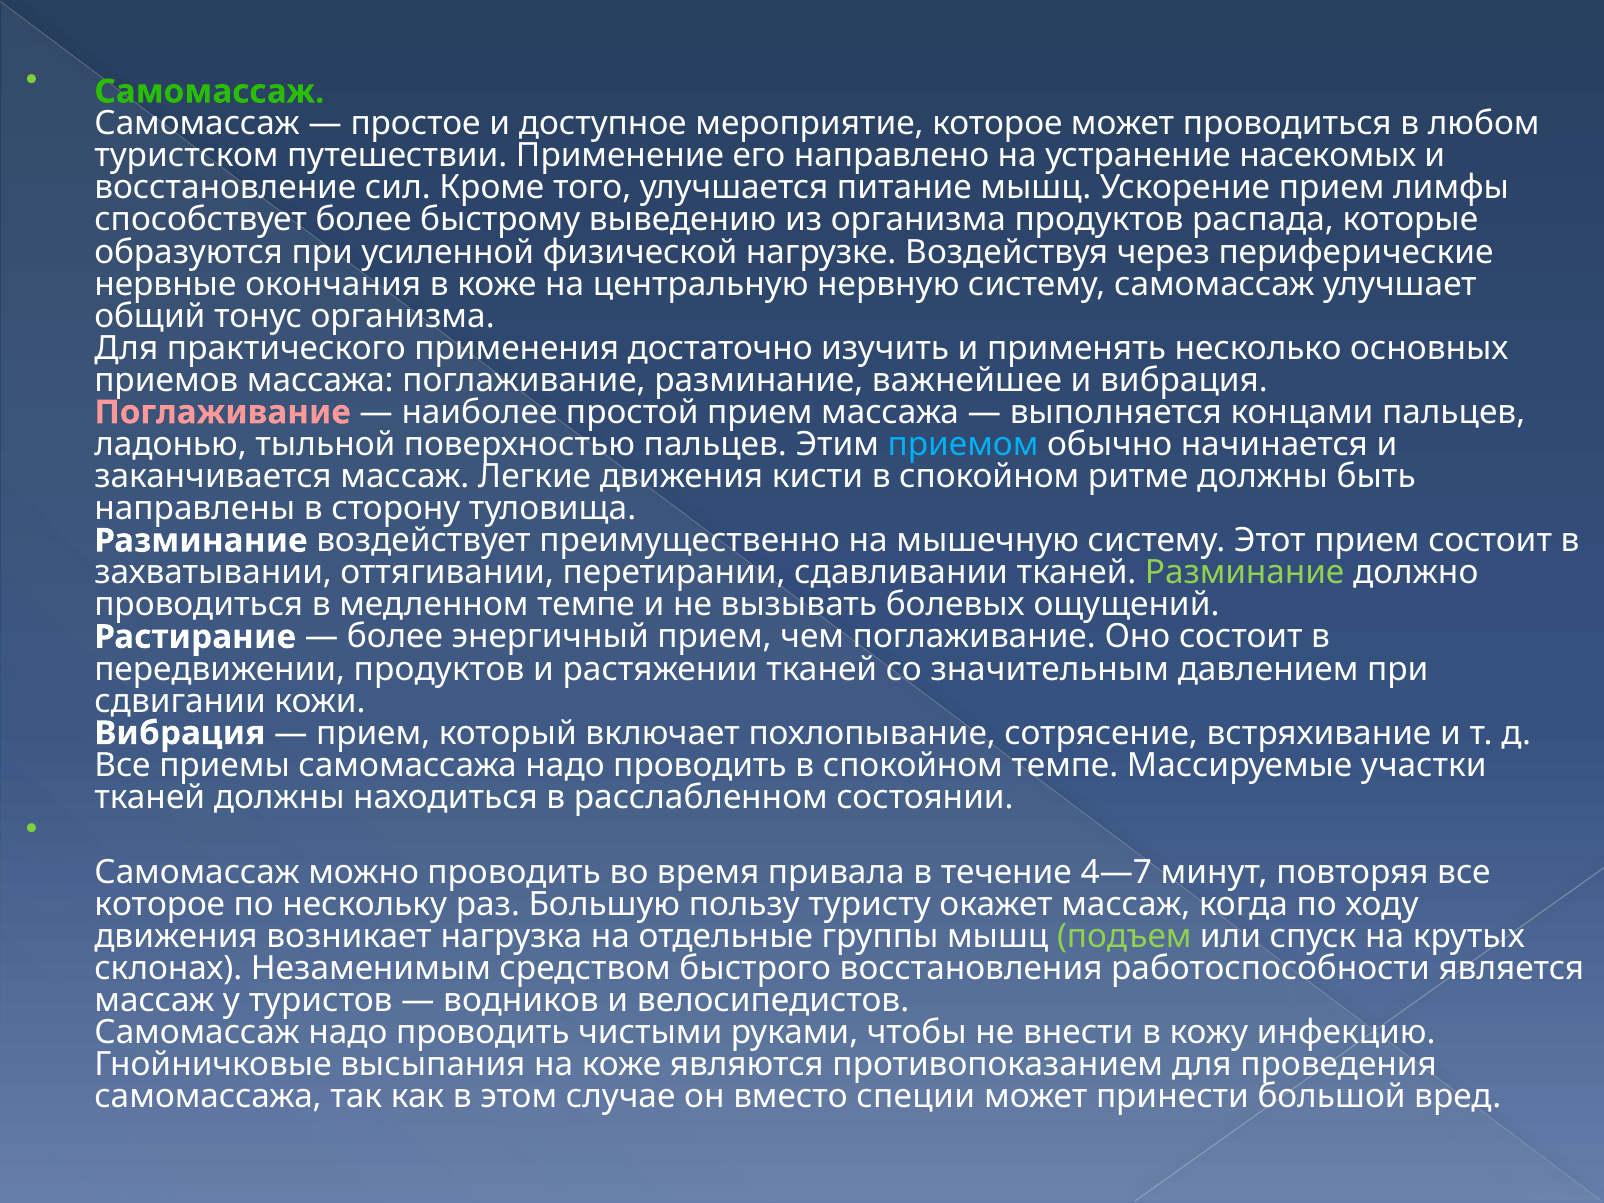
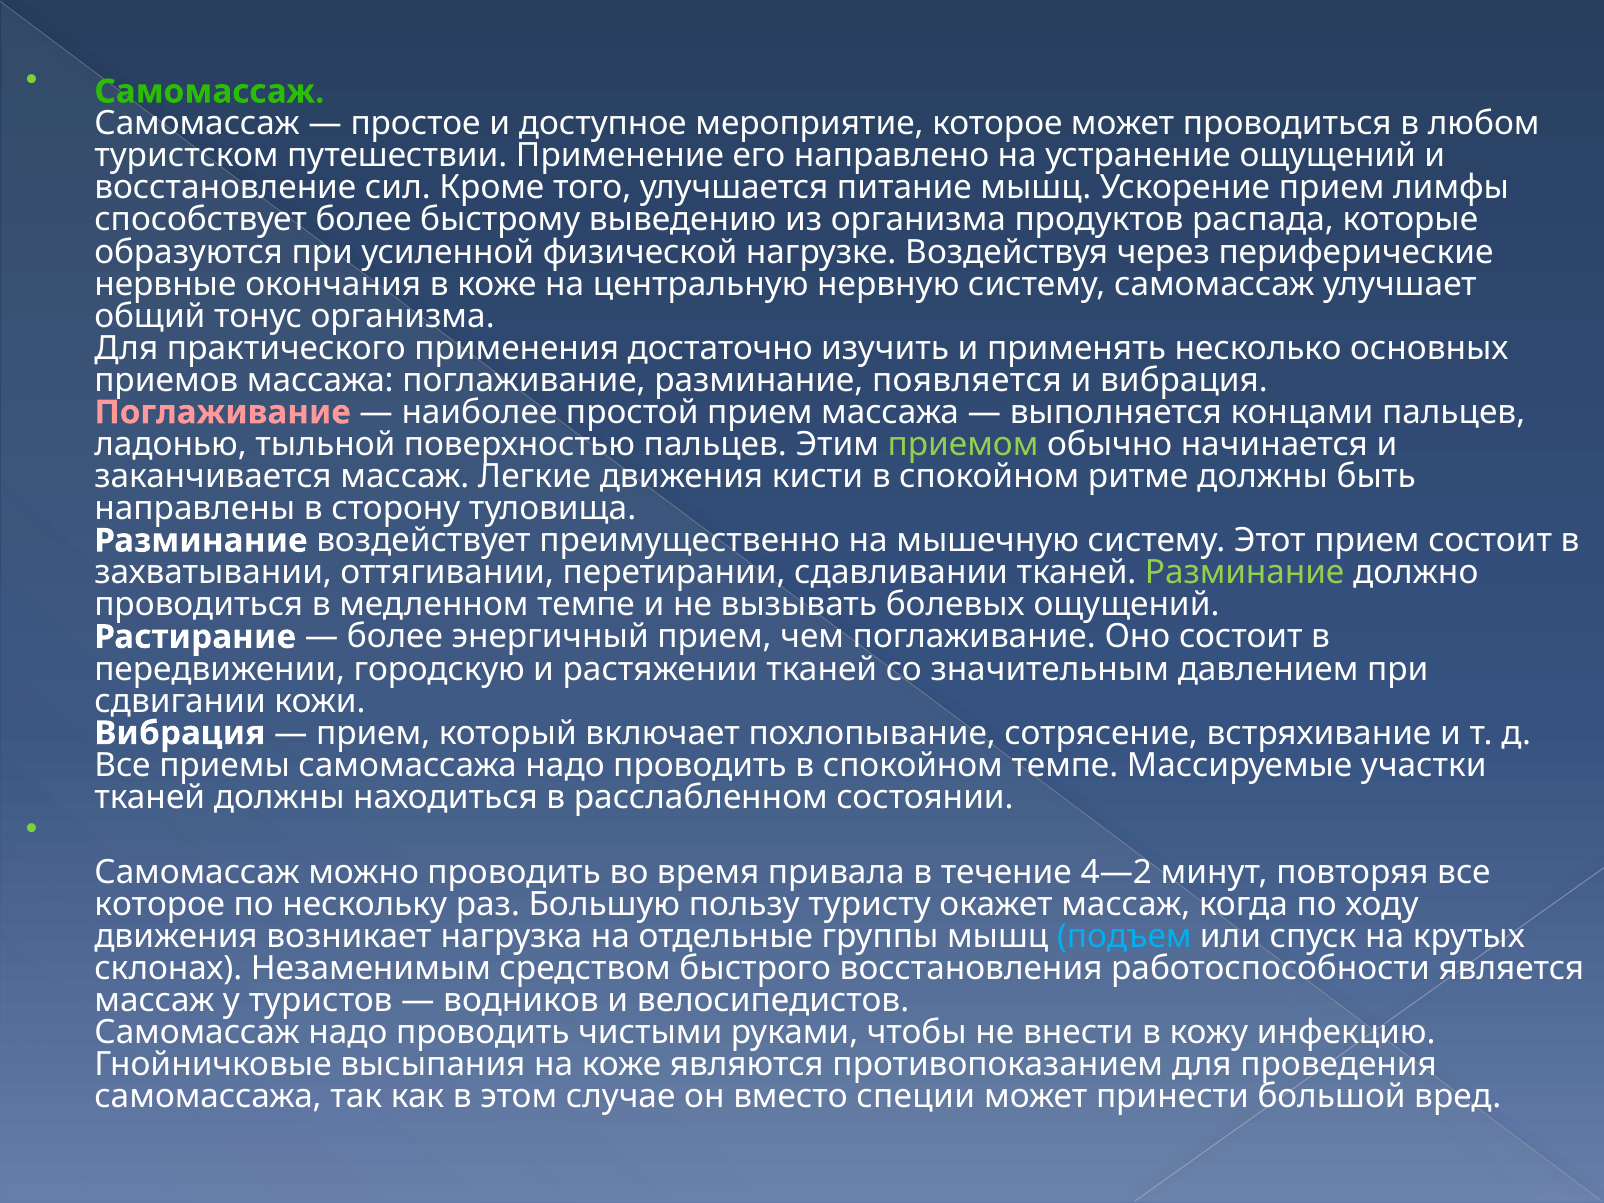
устранение насекомых: насекомых -> ощущений (1328, 156)
важнейшее: важнейшее -> появляется (967, 380)
приемом colour: light blue -> light green (963, 444)
передвижении продуктов: продуктов -> городскую (439, 669)
4—7: 4—7 -> 4—2 (1116, 872)
подъем colour: light green -> light blue (1124, 936)
